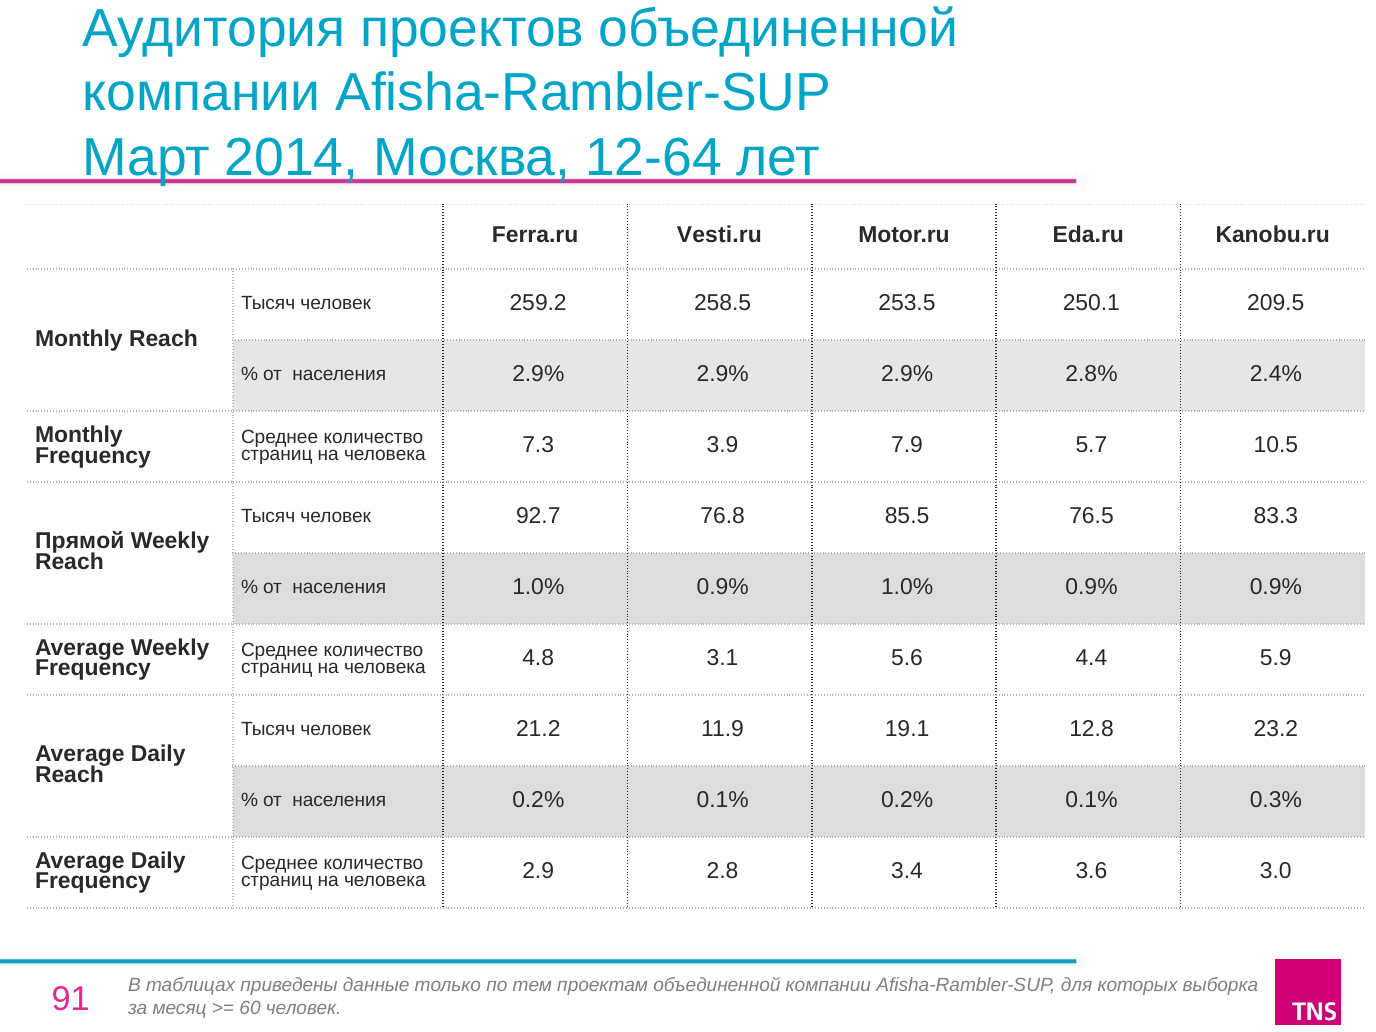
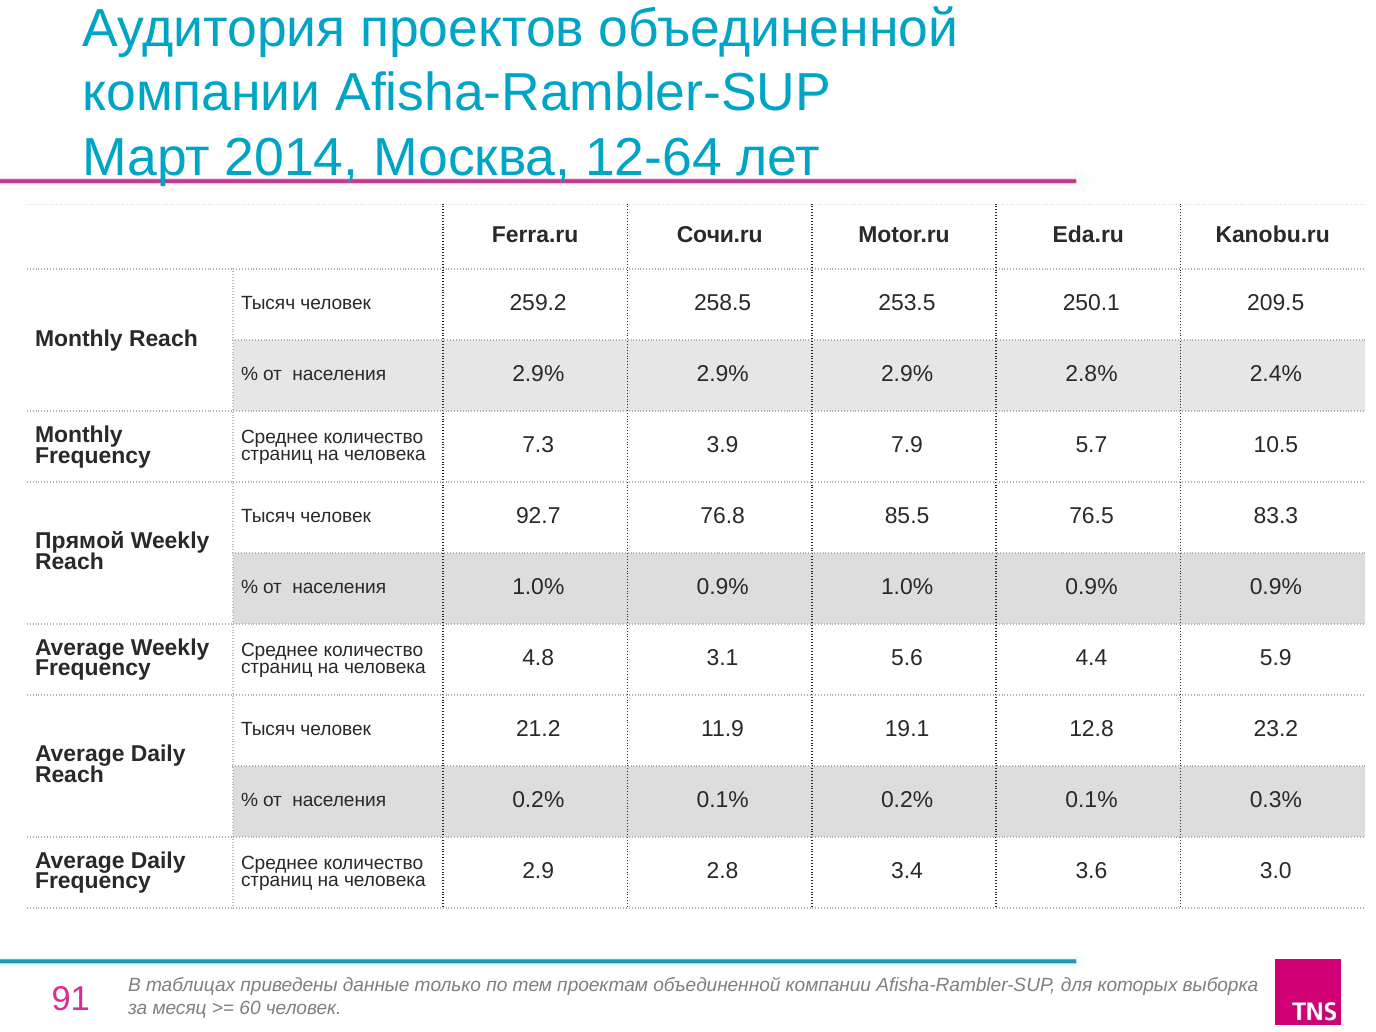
Vesti.ru: Vesti.ru -> Сочи.ru (720, 235)
